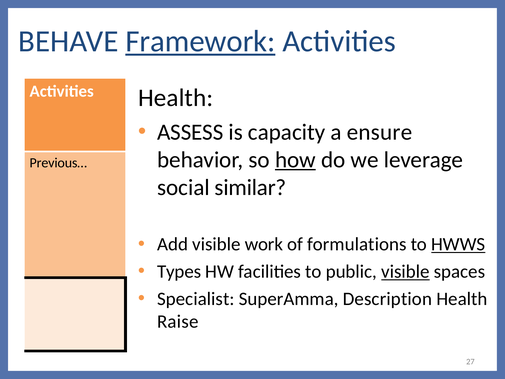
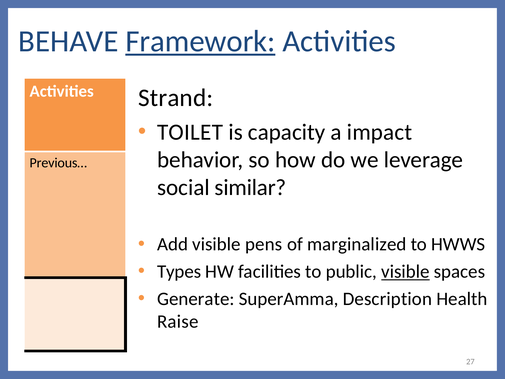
Health: Health -> Strand (176, 98)
ASSESS: ASSESS -> TOILET (190, 132)
ensure: ensure -> impact (380, 132)
how underline: present -> none (295, 160)
work: work -> pens (264, 244)
formulations: formulations -> marginalized (357, 244)
HWWS underline: present -> none (458, 244)
Specialist: Specialist -> Generate (196, 299)
